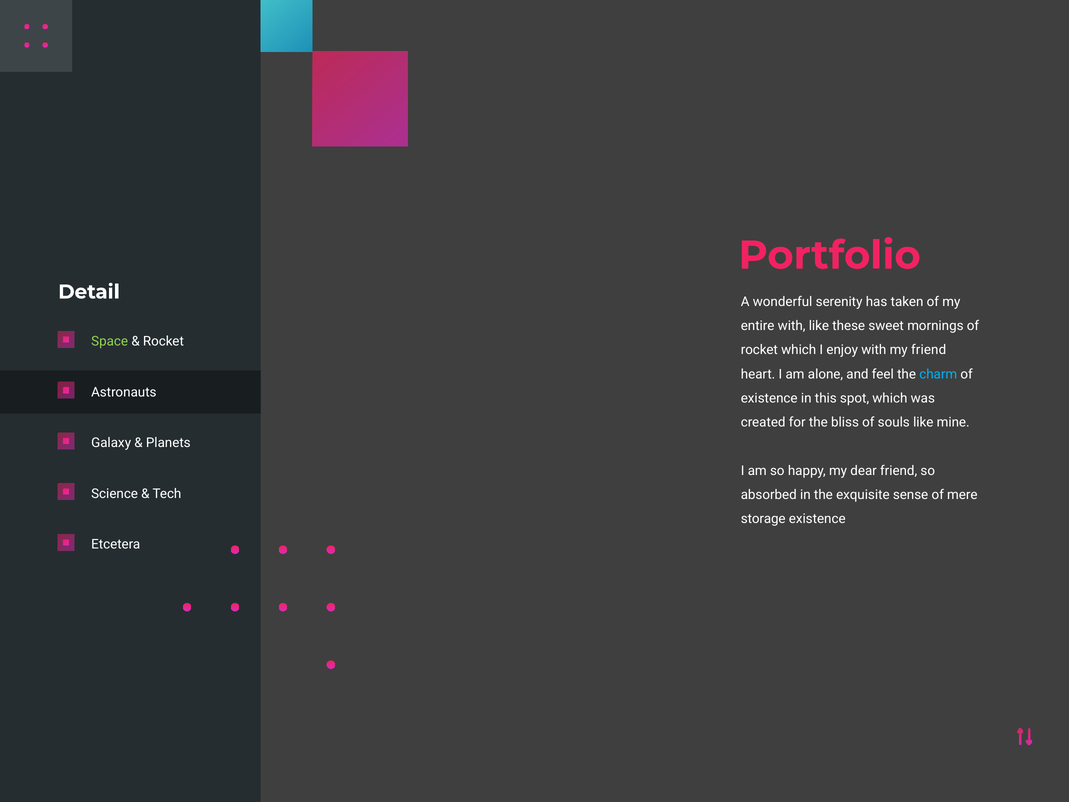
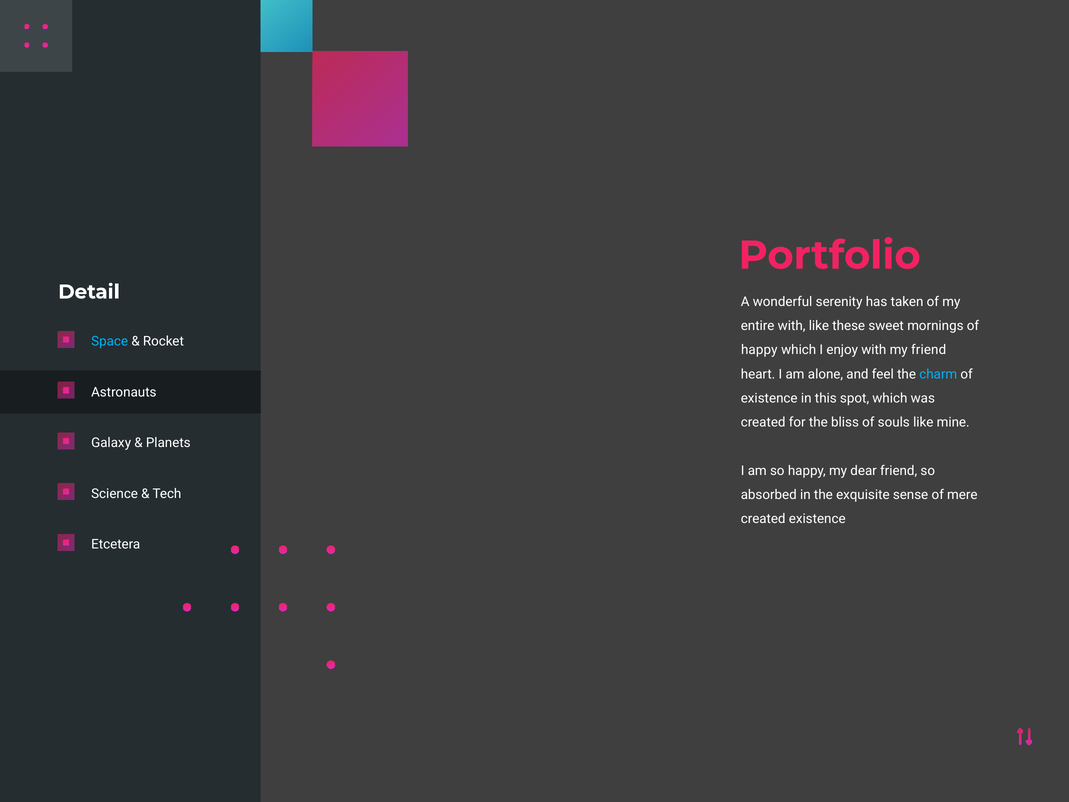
Space colour: light green -> light blue (110, 341)
rocket: rocket -> happy (759, 350)
storage: storage -> created (763, 519)
